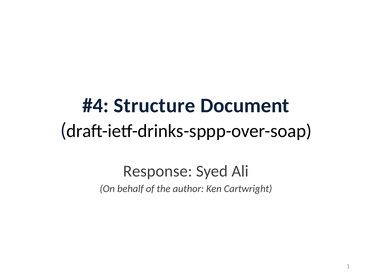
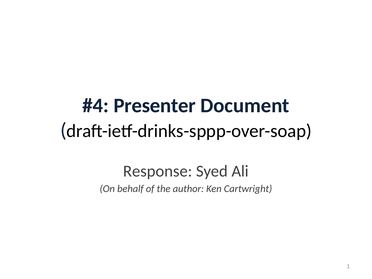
Structure: Structure -> Presenter (155, 106)
